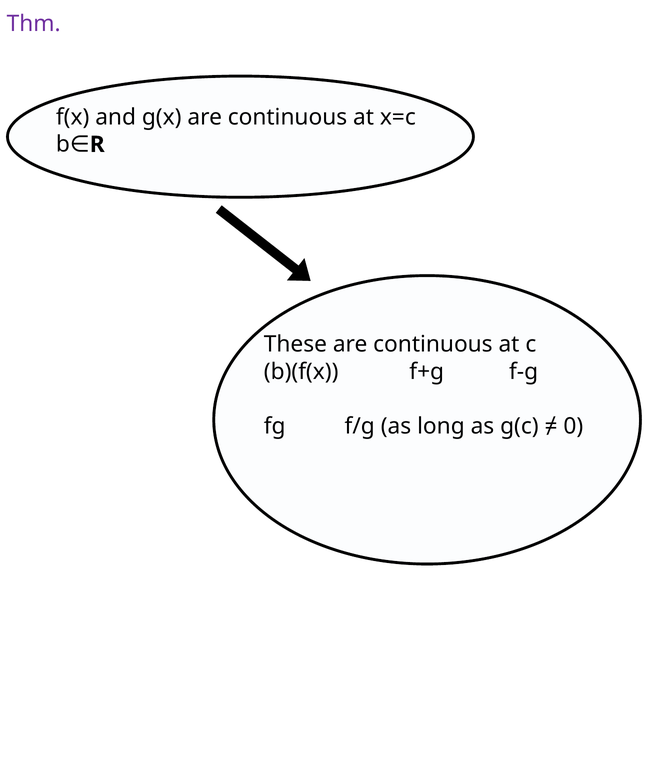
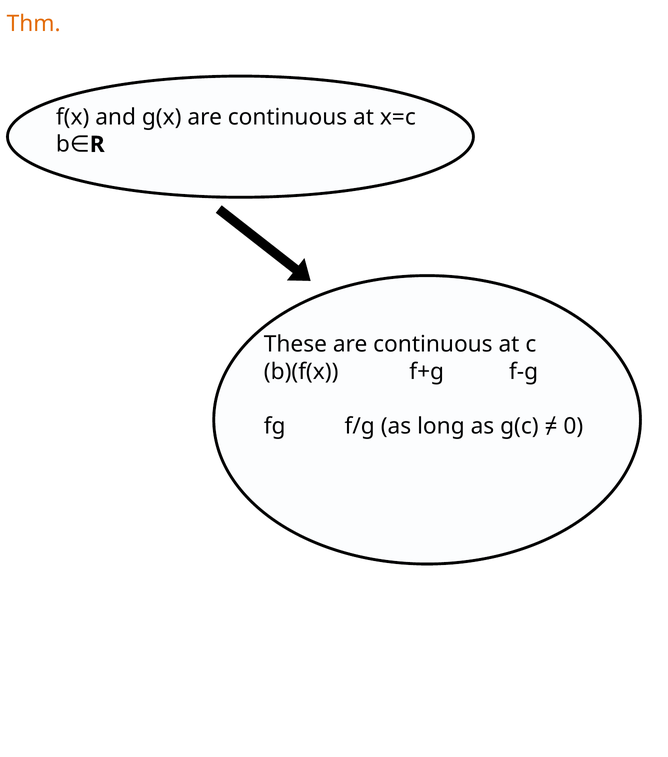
Thm colour: purple -> orange (34, 24)
